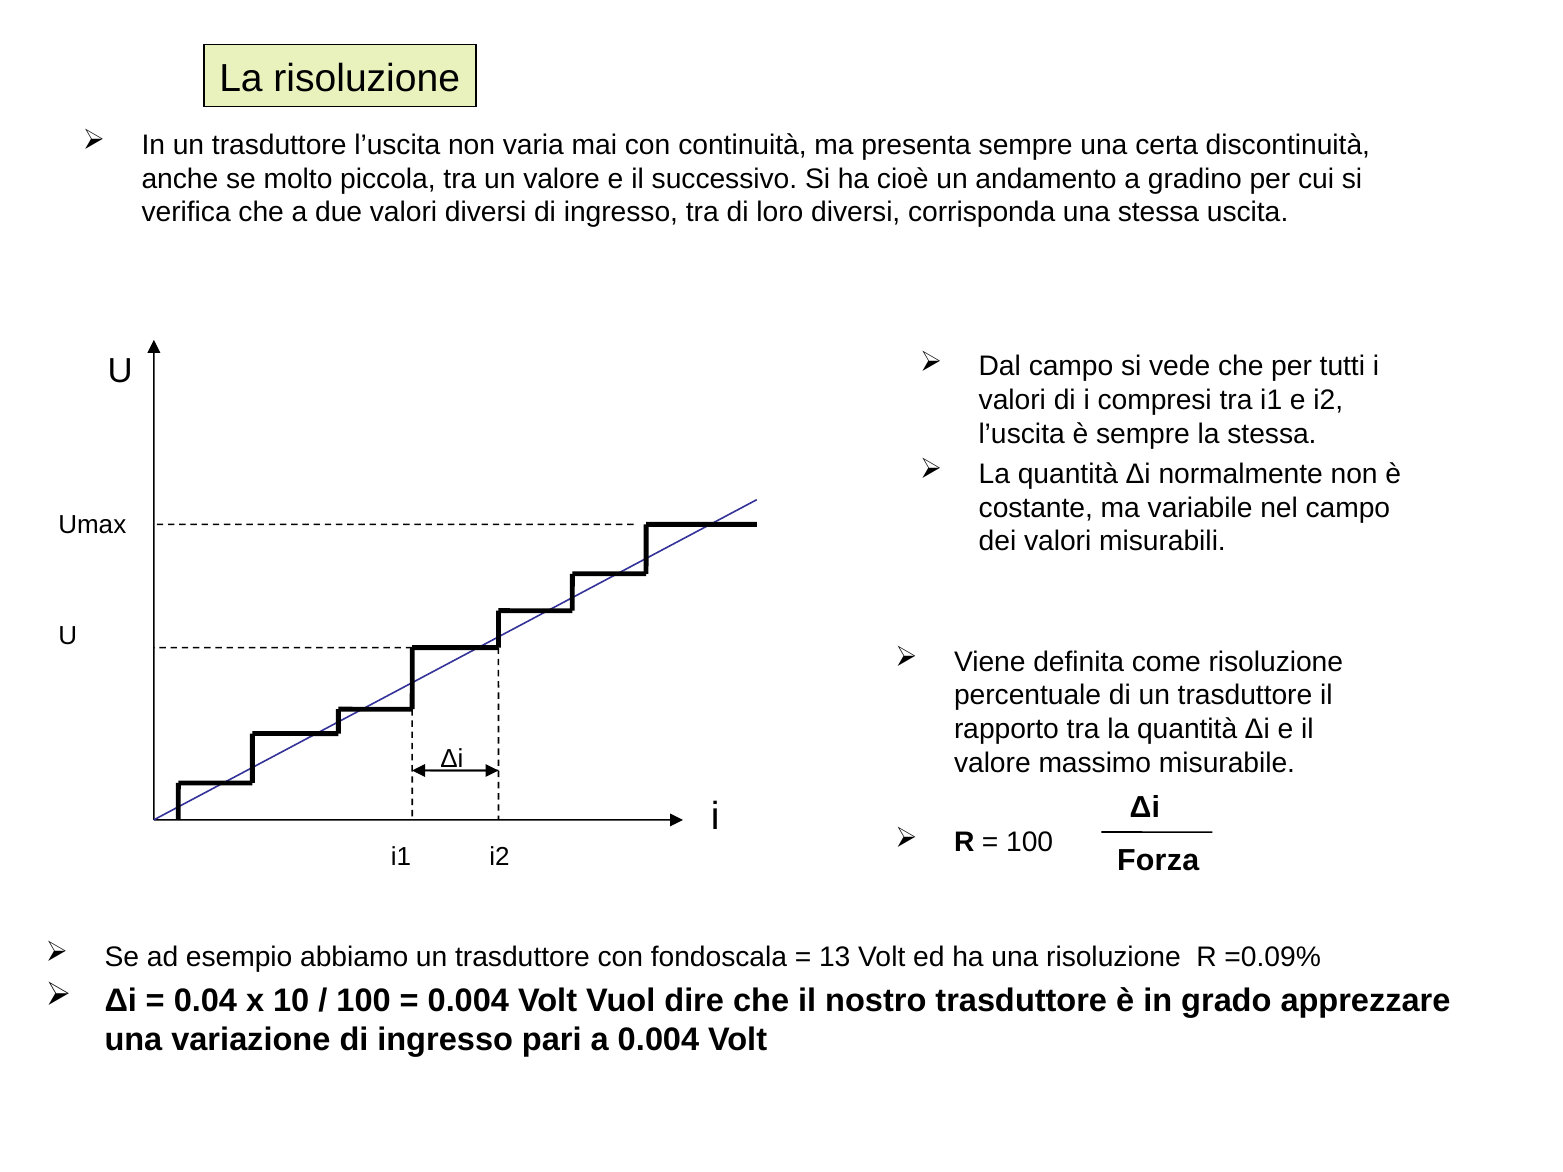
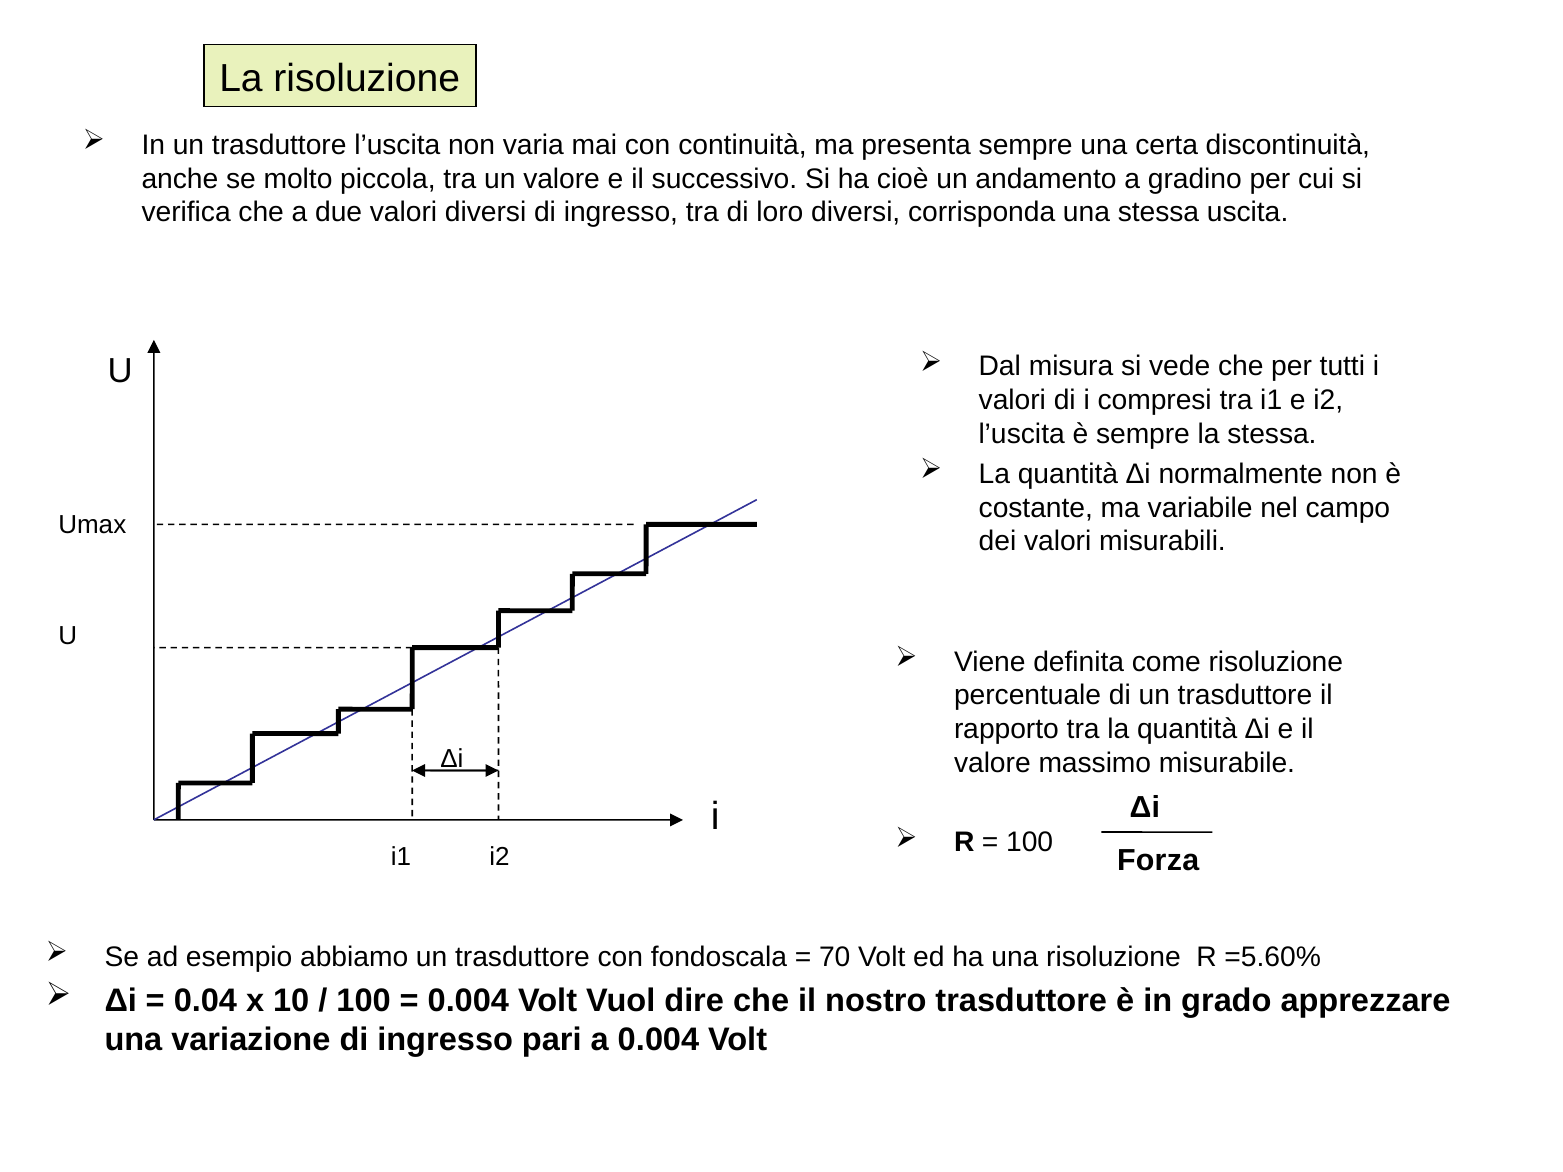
Dal campo: campo -> misura (1071, 367)
13: 13 -> 70 (835, 957)
=0.09%: =0.09% -> =5.60% (1273, 957)
